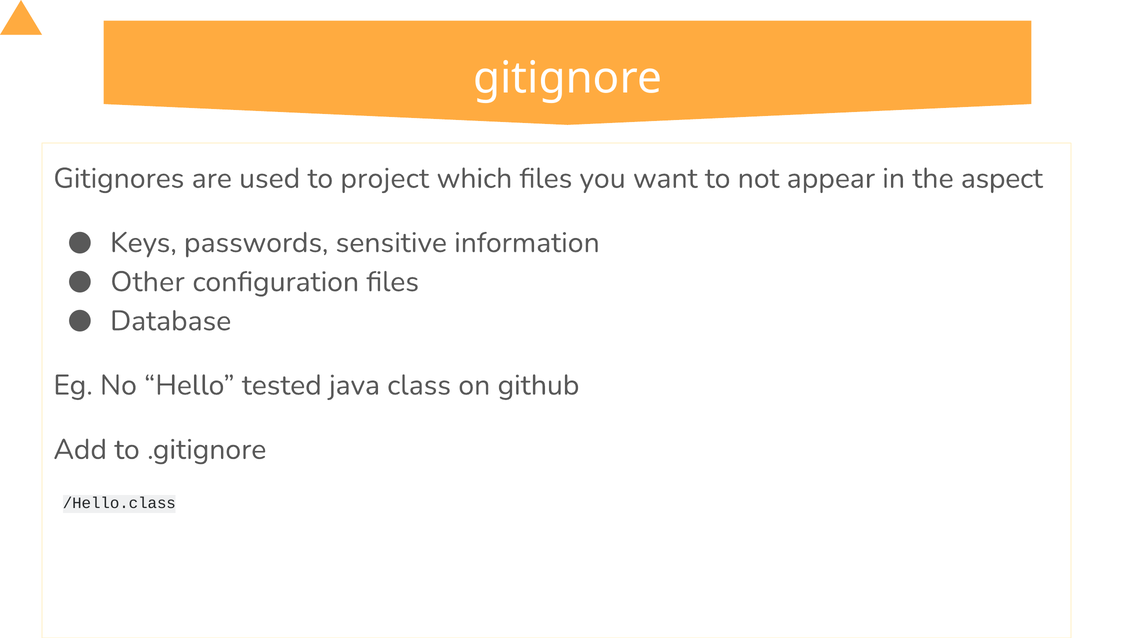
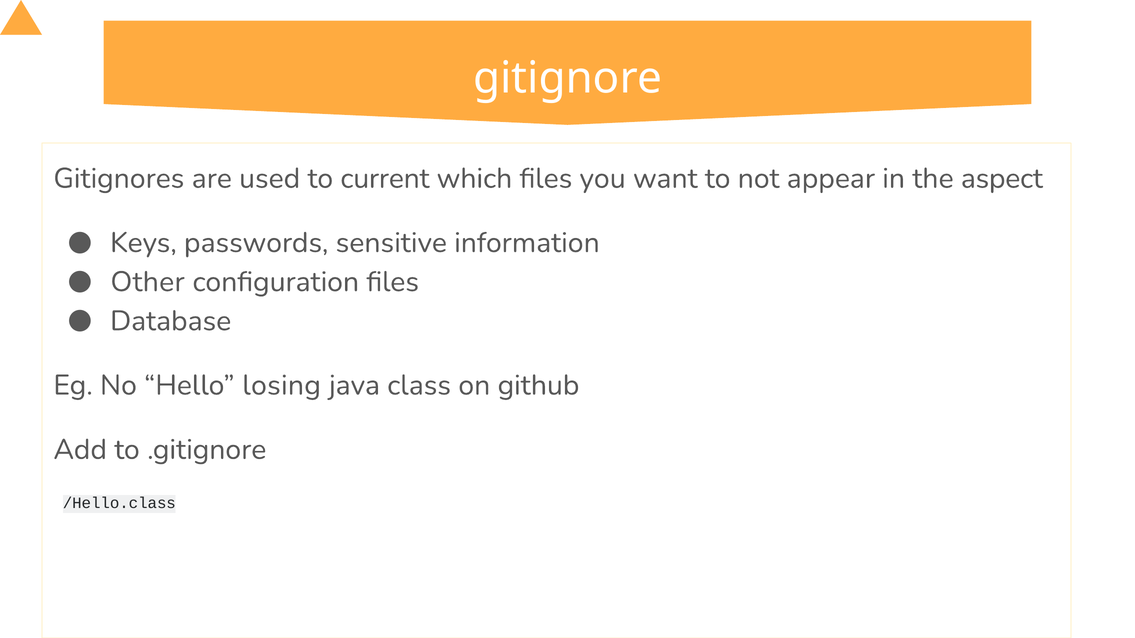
project: project -> current (385, 178)
tested: tested -> losing (282, 385)
